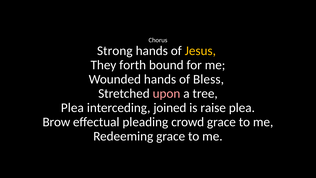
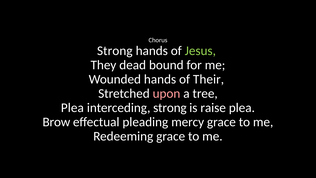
Jesus colour: yellow -> light green (200, 51)
forth: forth -> dead (133, 65)
Bless: Bless -> Their (209, 79)
interceding joined: joined -> strong (170, 108)
crowd: crowd -> mercy (188, 122)
